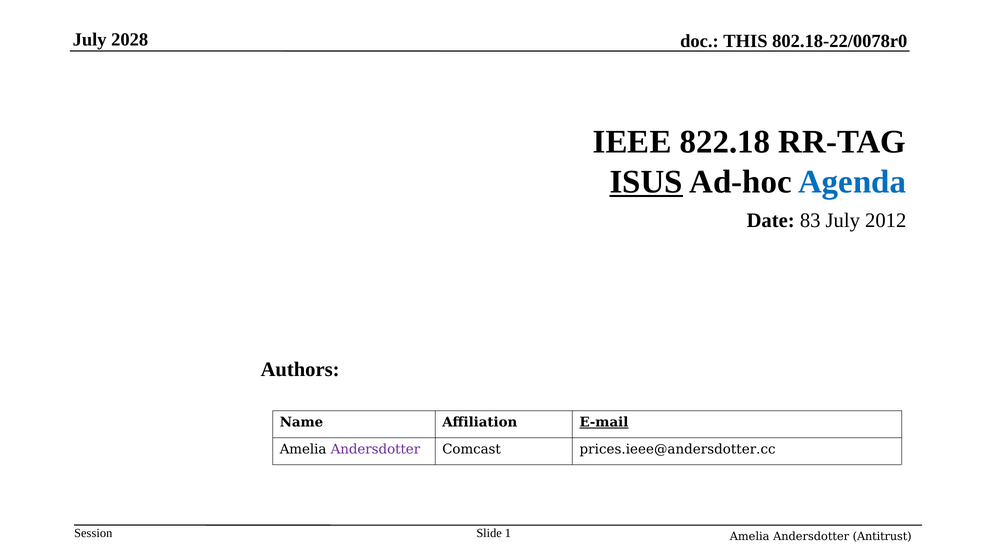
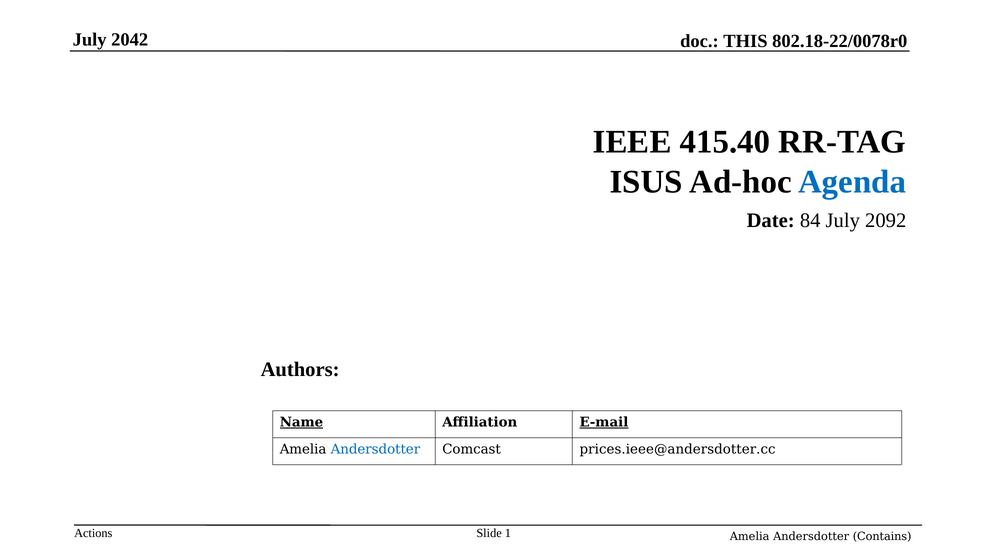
2028: 2028 -> 2042 (130, 39)
822.18: 822.18 -> 415.40 (725, 142)
ISUS underline: present -> none (646, 182)
83: 83 -> 84 (810, 220)
2012: 2012 -> 2092 (886, 220)
Name underline: none -> present (301, 422)
Andersdotter colour: purple -> blue (375, 449)
Session: Session -> Actions (93, 533)
Antitrust: Antitrust -> Contains (882, 536)
